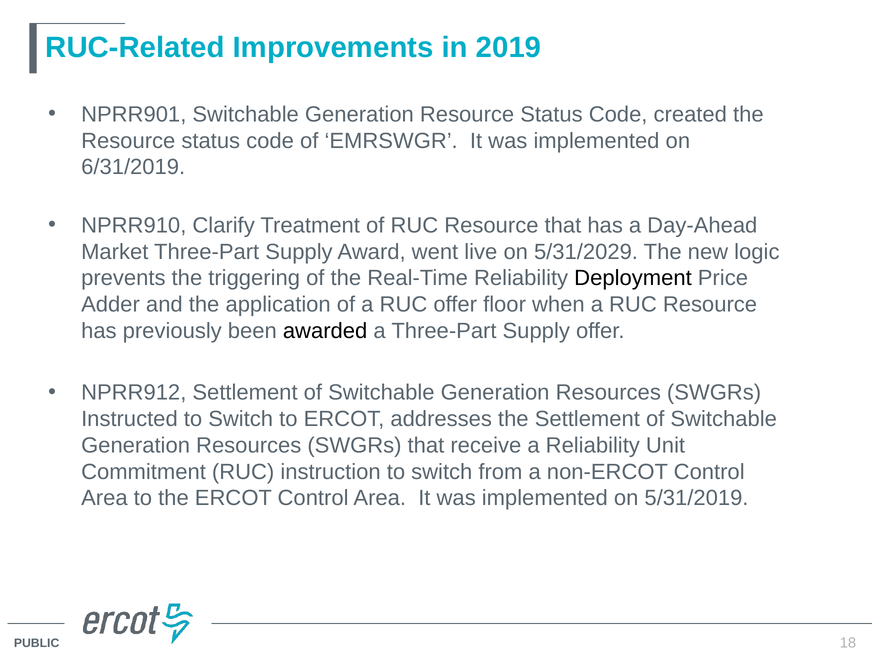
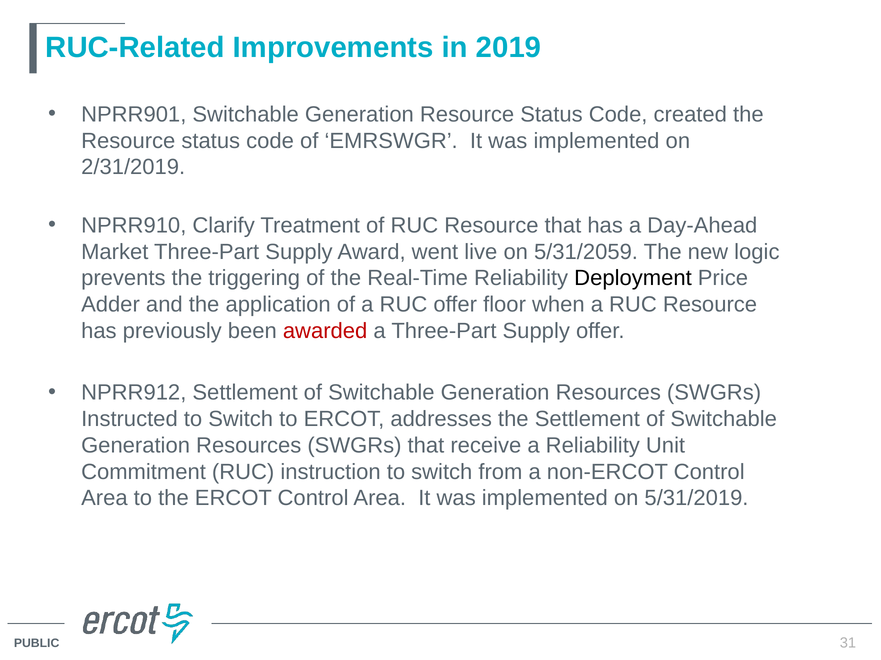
6/31/2019: 6/31/2019 -> 2/31/2019 (133, 167)
5/31/2029: 5/31/2029 -> 5/31/2059 (586, 252)
awarded colour: black -> red (325, 331)
18: 18 -> 31 (848, 644)
